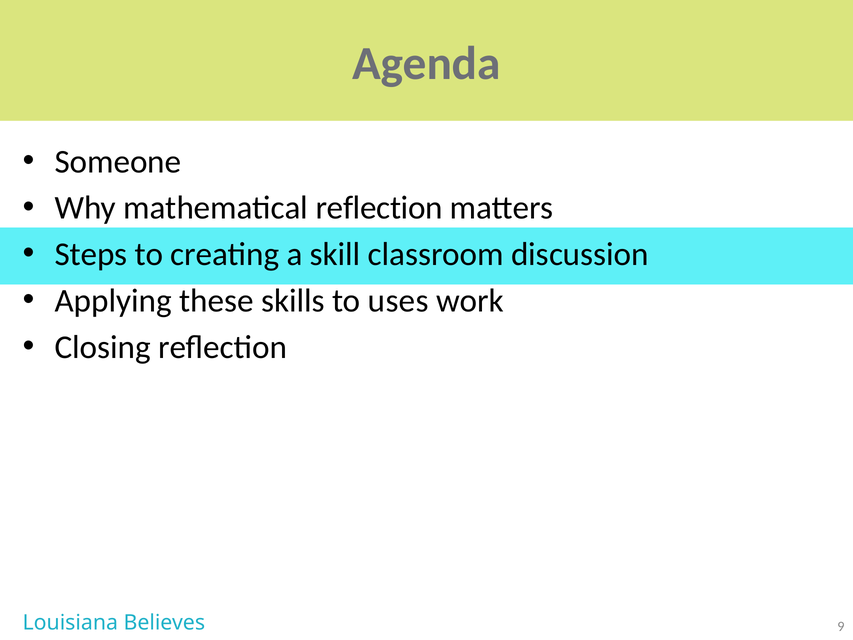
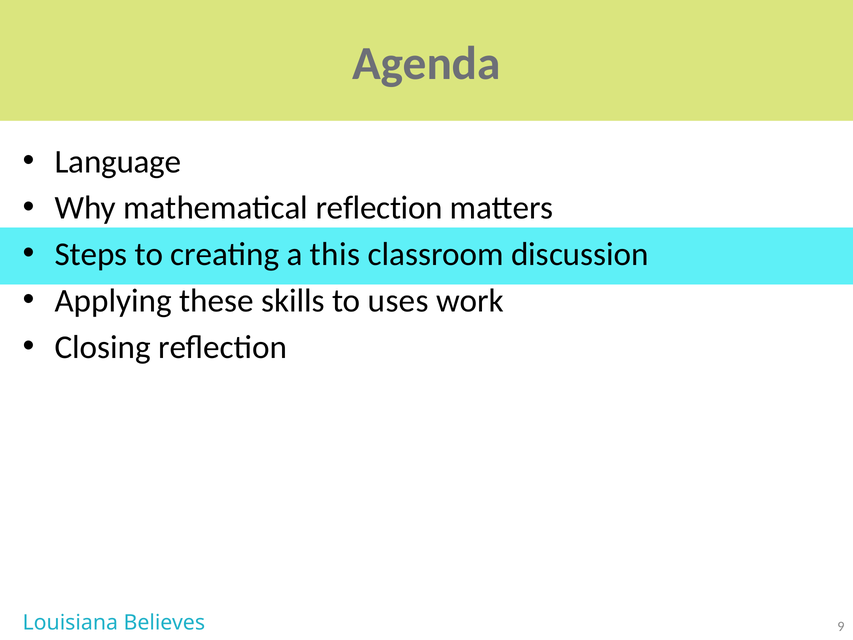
Someone: Someone -> Language (118, 161)
skill: skill -> this (335, 254)
